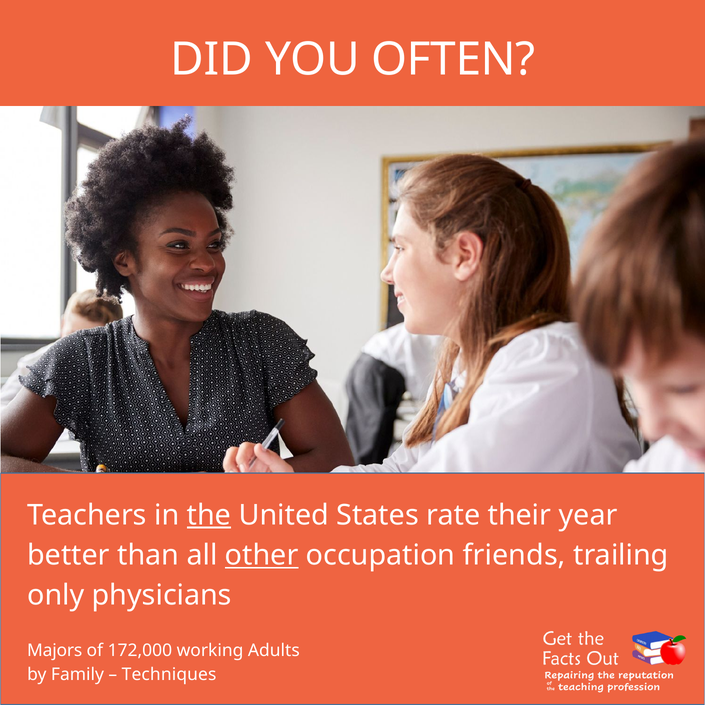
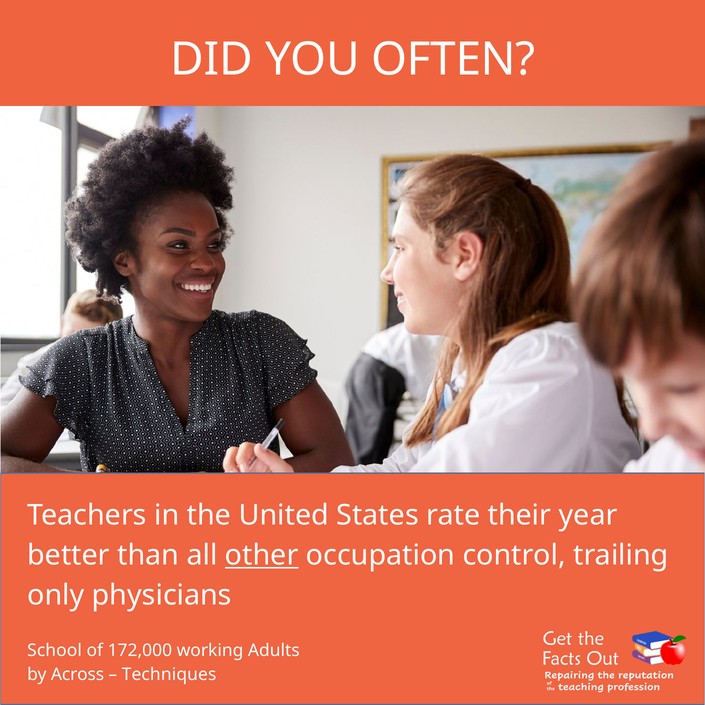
the underline: present -> none (209, 515)
friends: friends -> control (514, 555)
Majors: Majors -> School (55, 650)
Family: Family -> Across (78, 675)
